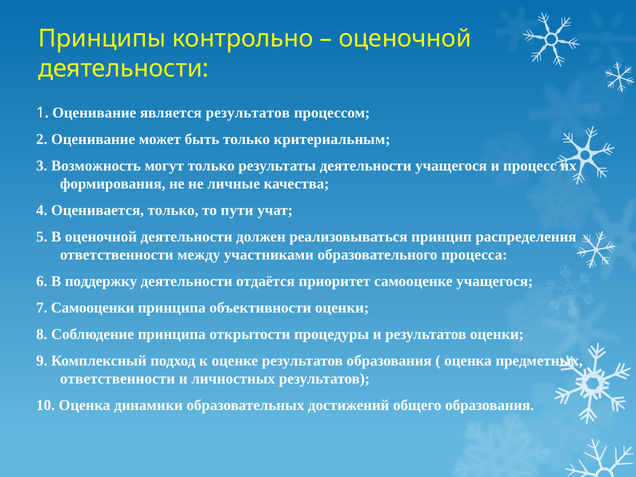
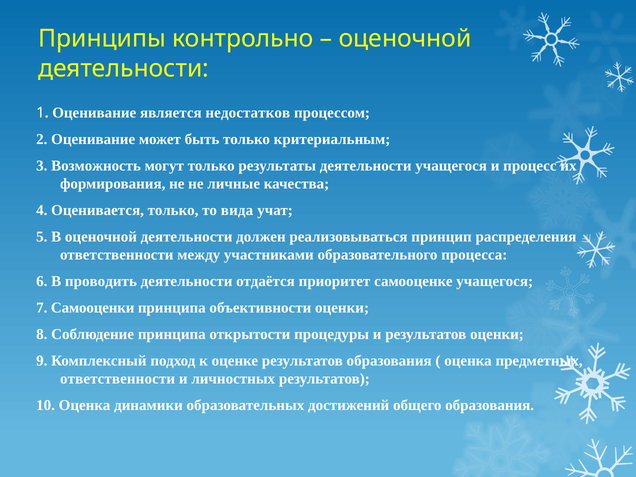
является результатов: результатов -> недостатков (248, 113)
пути: пути -> вида (237, 210)
поддержку: поддержку -> проводить (101, 281)
